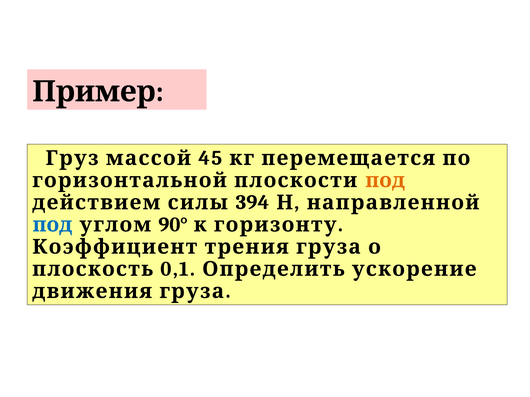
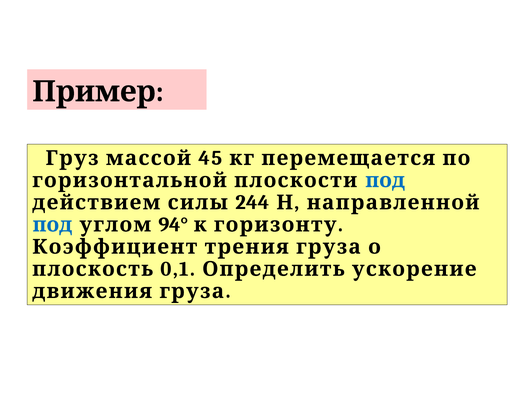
под colour: orange -> blue (385, 181)
394: 394 -> 244 (252, 203)
90°: 90° -> 94° (173, 225)
